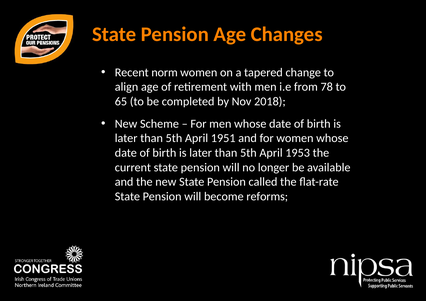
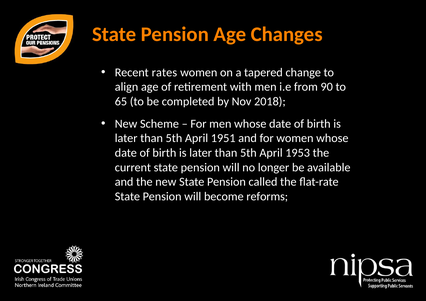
norm: norm -> rates (164, 73)
78: 78 -> 90 (327, 87)
